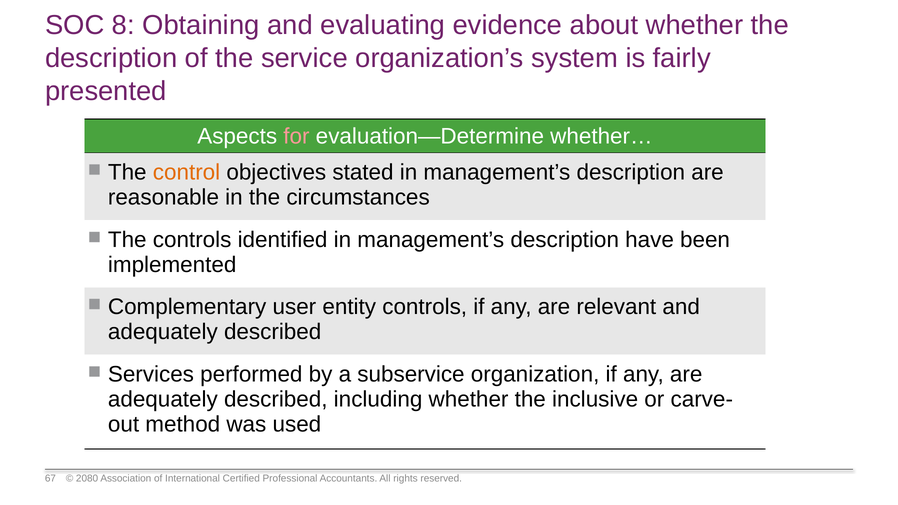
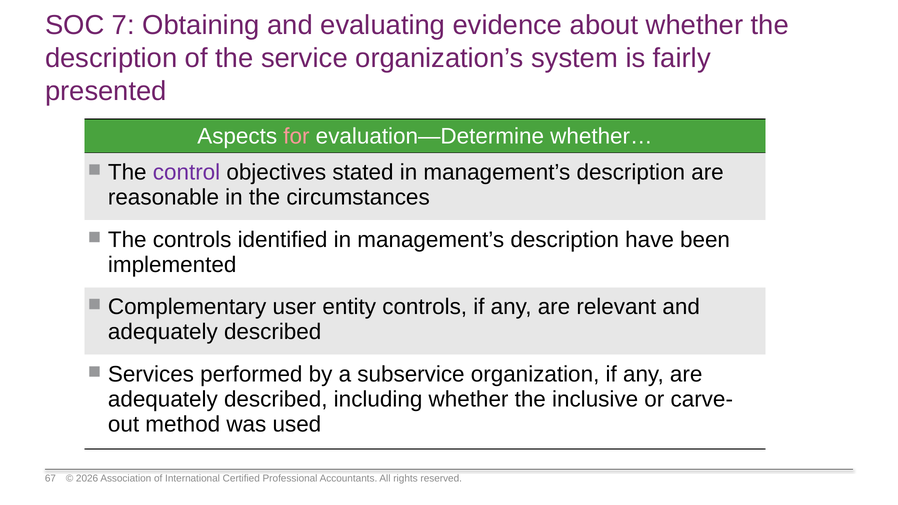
8: 8 -> 7 (123, 25)
control colour: orange -> purple (187, 172)
2080: 2080 -> 2026 (87, 478)
